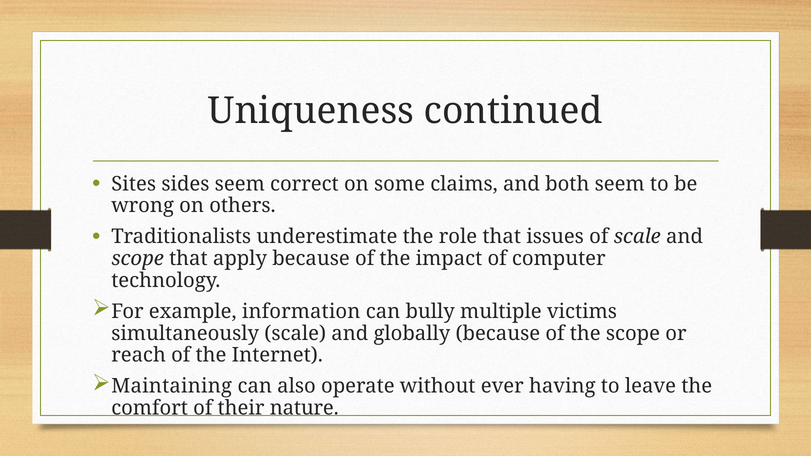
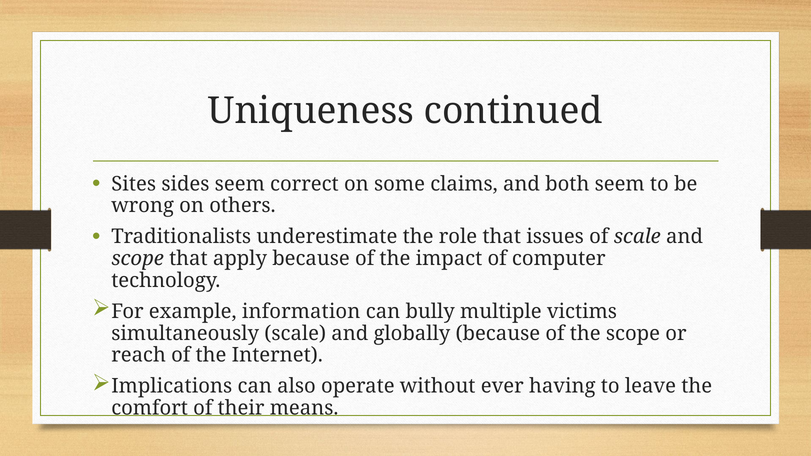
Maintaining: Maintaining -> Implications (172, 386)
nature: nature -> means (304, 408)
